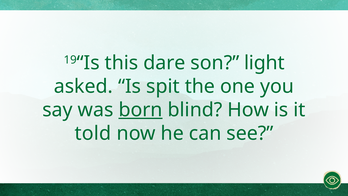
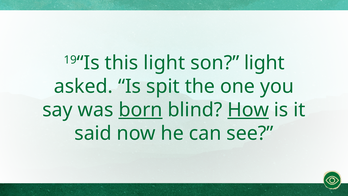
this dare: dare -> light (164, 63)
How underline: none -> present (248, 110)
told: told -> said (93, 133)
